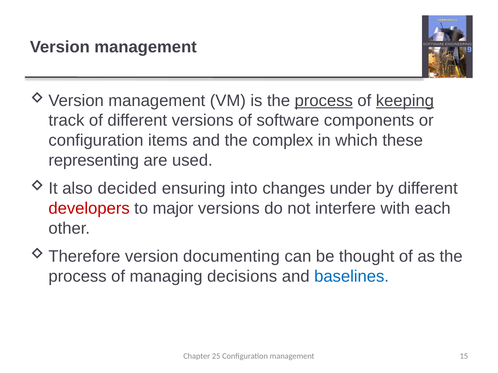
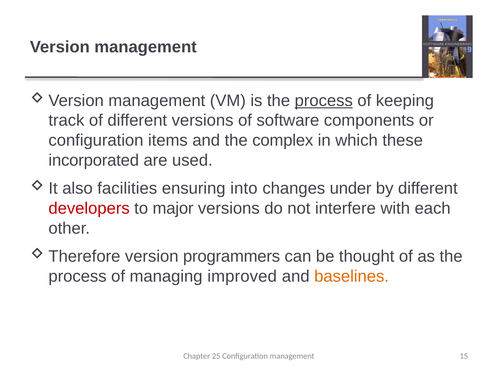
keeping underline: present -> none (405, 101)
representing: representing -> incorporated (94, 160)
decided: decided -> facilities (127, 189)
documenting: documenting -> programmers (232, 257)
decisions: decisions -> improved (242, 277)
baselines colour: blue -> orange (352, 277)
